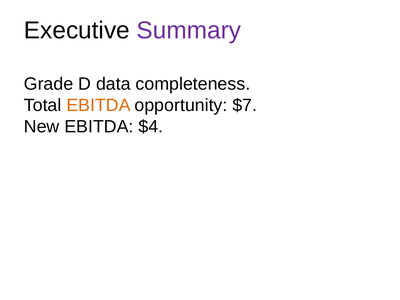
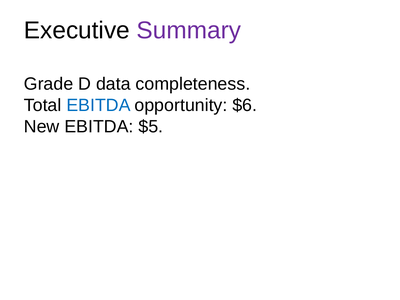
EBITDA colour: orange -> blue (99, 105)
$7: $7 -> $6 (245, 105)
$4: $4 -> $5 (151, 127)
